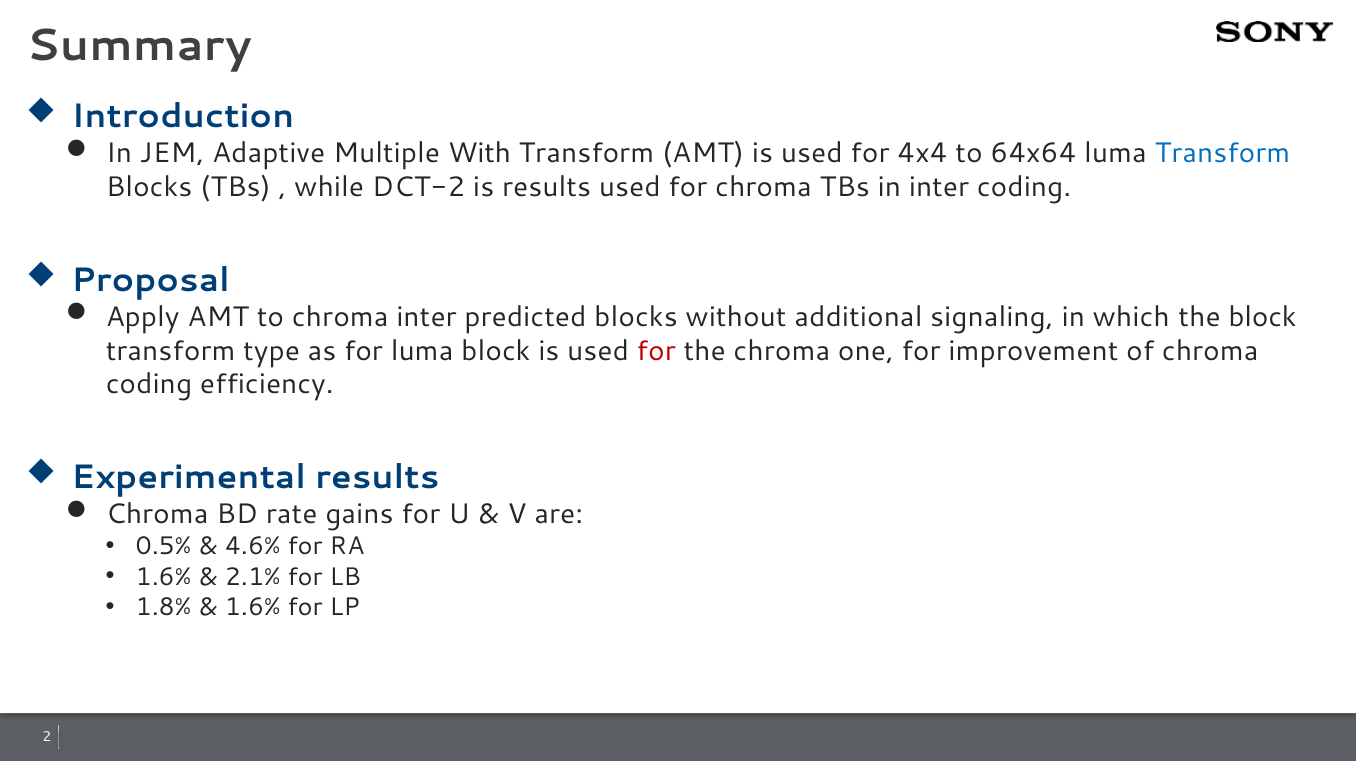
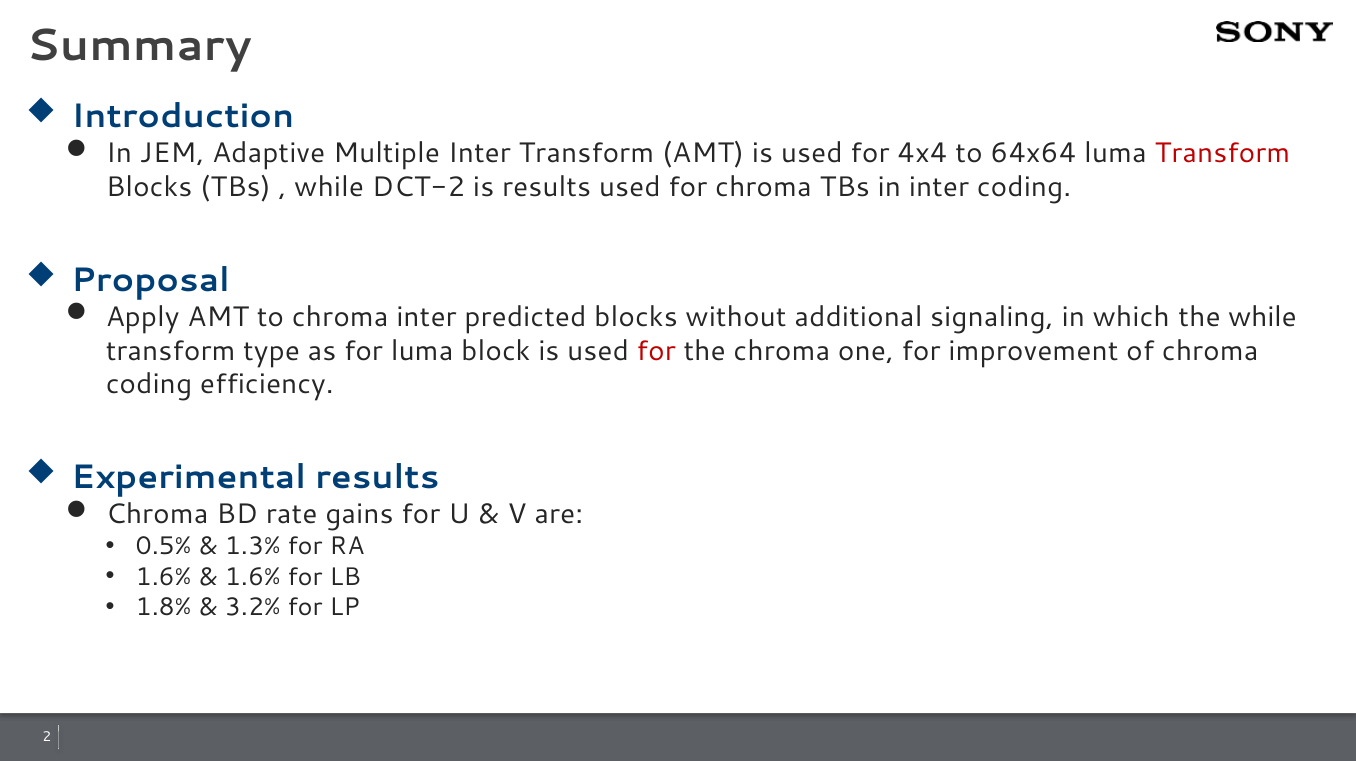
Multiple With: With -> Inter (479, 154)
Transform colour: blue -> red (1222, 154)
the block: block -> while (1263, 317)
4.6%: 4.6% -> 1.3% (253, 547)
2.1%: 2.1% -> 1.6% (253, 577)
1.6%: 1.6% -> 3.2% (253, 608)
